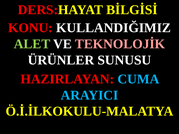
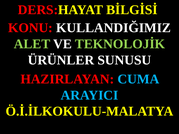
TEKNOLOJİK colour: pink -> light green (120, 44)
